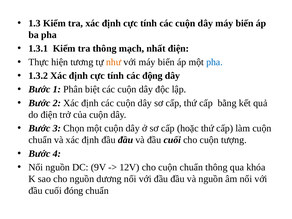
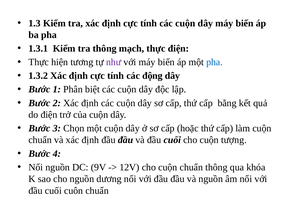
mạch nhất: nhất -> thực (156, 49)
như colour: orange -> purple (114, 62)
đóng: đóng -> cuôn (74, 191)
